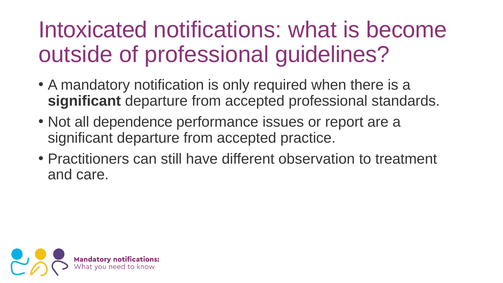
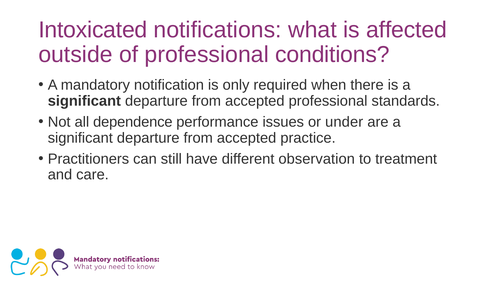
become: become -> affected (407, 30)
guidelines: guidelines -> conditions (332, 55)
report: report -> under (344, 122)
